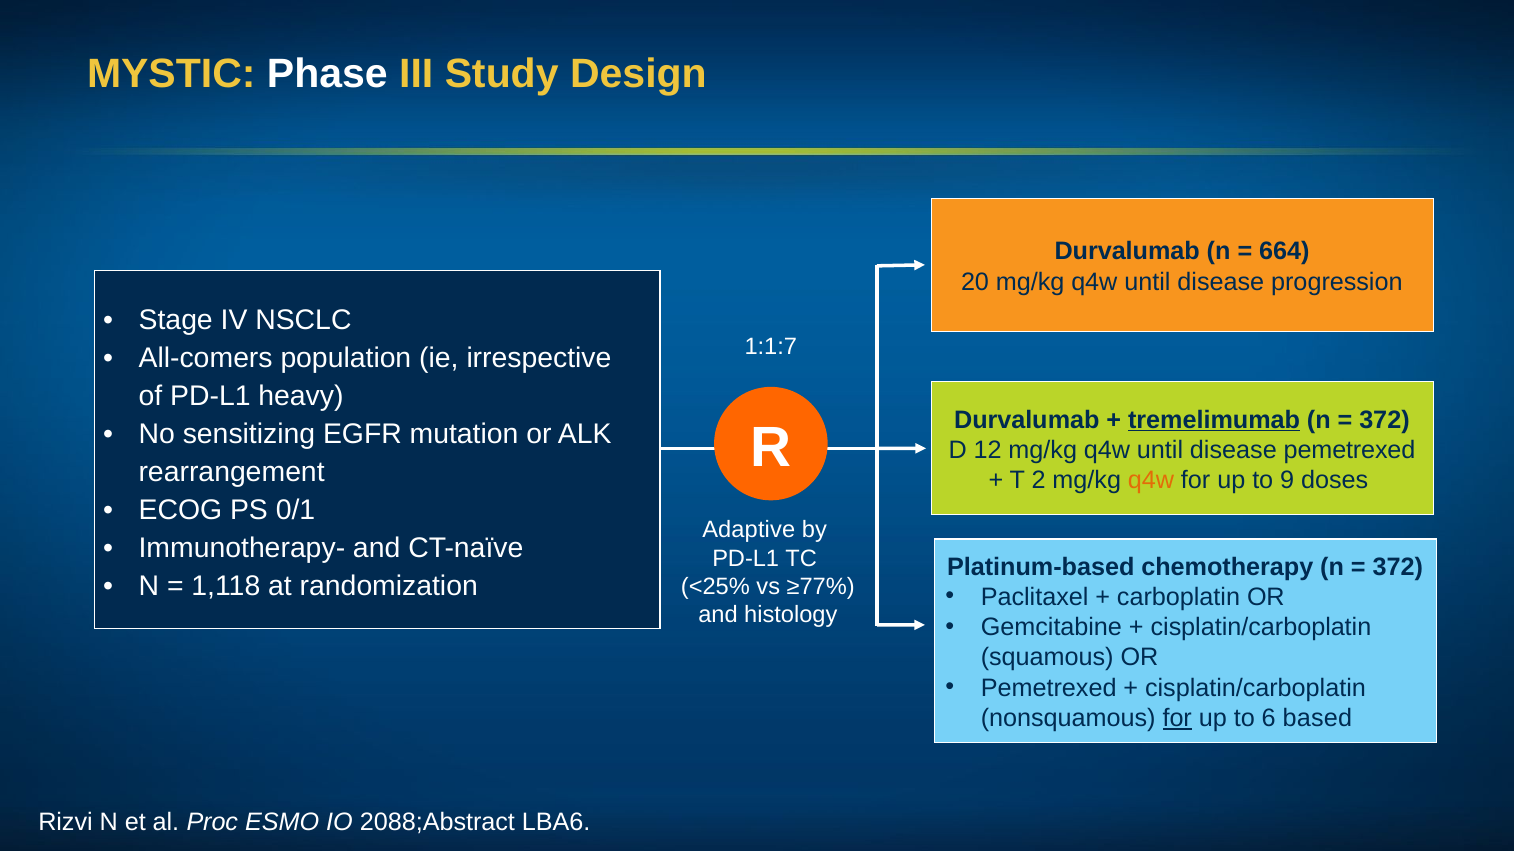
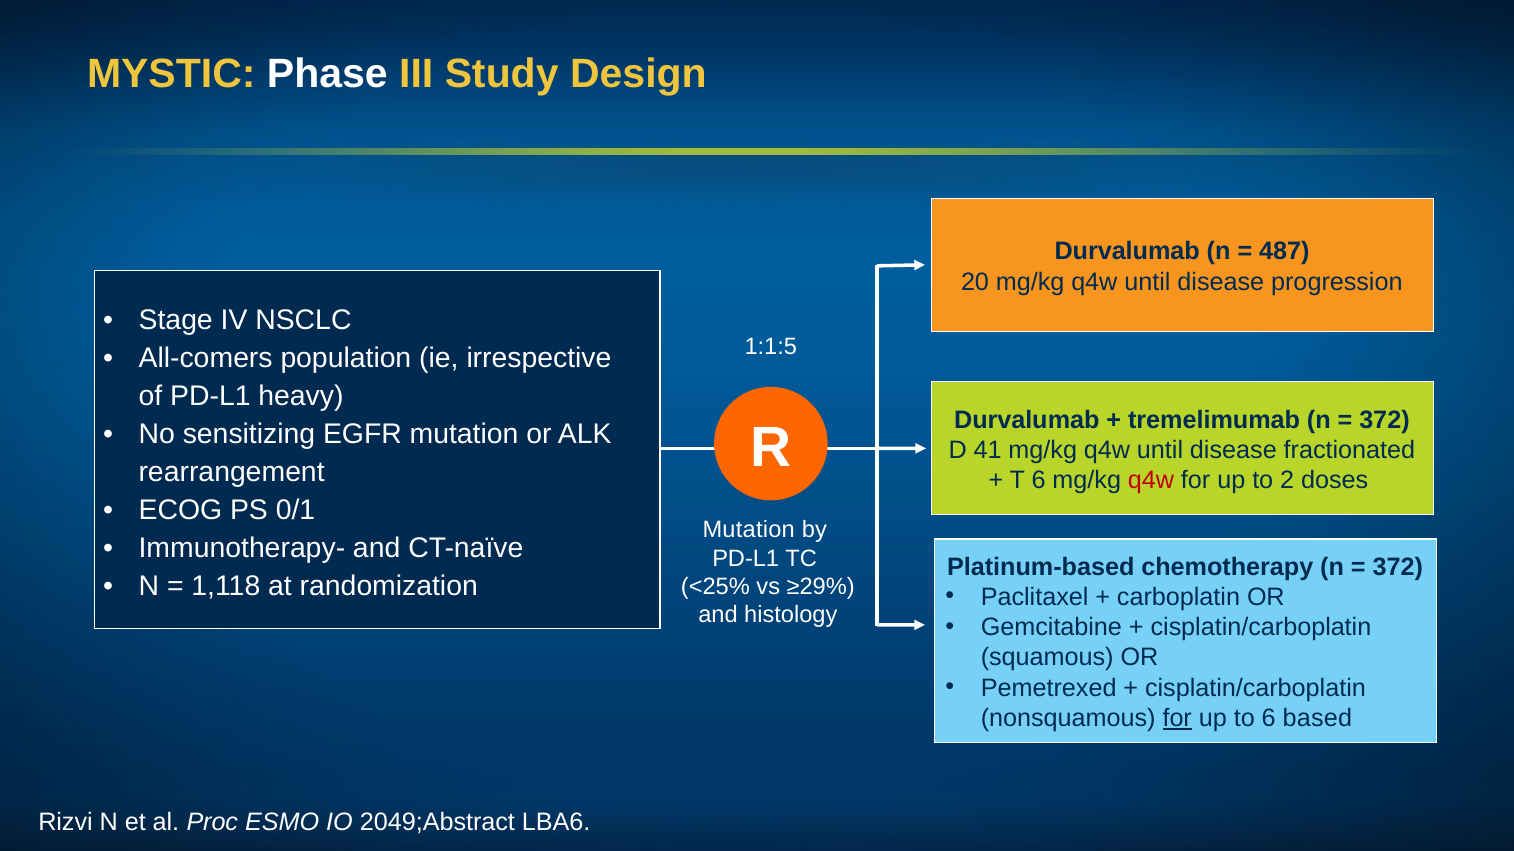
664: 664 -> 487 (1284, 252)
1:1:7: 1:1:7 -> 1:1:5 (771, 346)
tremelimumab underline: present -> none (1214, 420)
12: 12 -> 41 (988, 450)
disease pemetrexed: pemetrexed -> fractionated (1349, 450)
T 2: 2 -> 6 (1039, 481)
q4w colour: orange -> red (1151, 481)
9: 9 -> 2 (1287, 481)
Adaptive: Adaptive -> Mutation (749, 530)
≥77%: ≥77% -> ≥29% (821, 587)
2088;Abstract: 2088;Abstract -> 2049;Abstract (437, 823)
